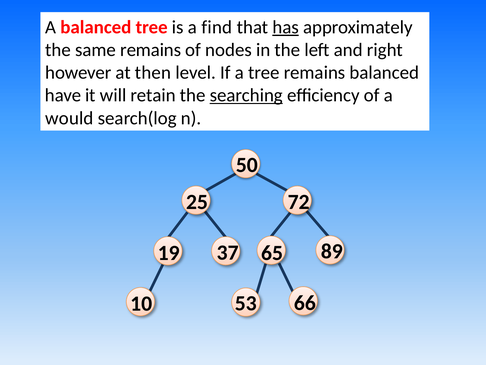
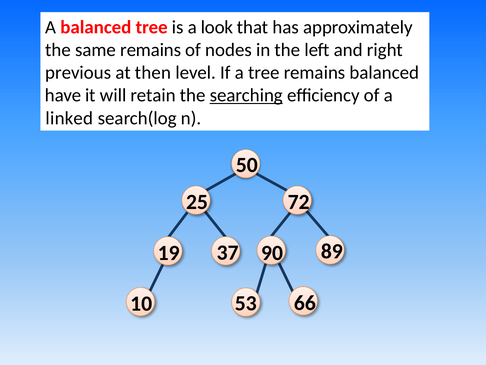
find: find -> look (217, 27)
has underline: present -> none (286, 27)
however: however -> previous (78, 73)
would: would -> linked (69, 118)
65: 65 -> 90 (272, 253)
